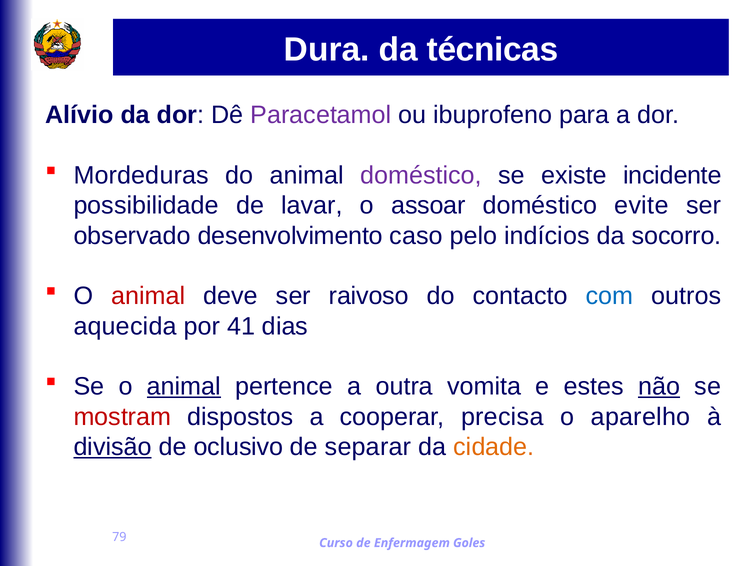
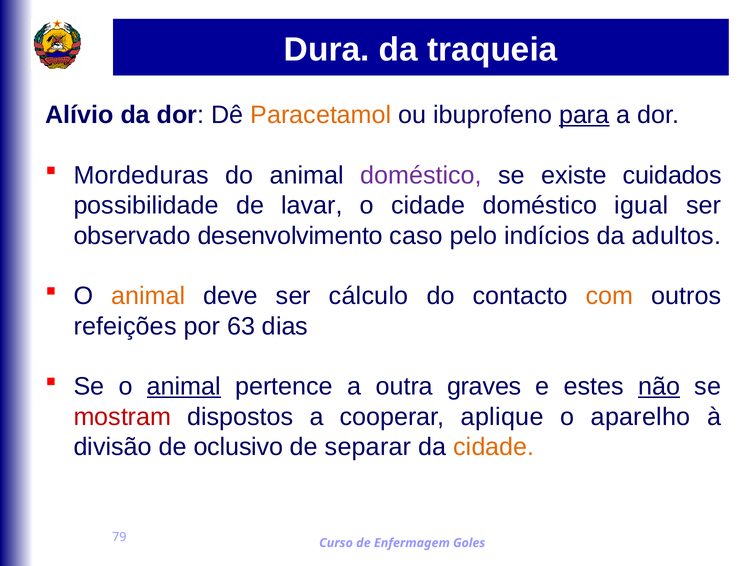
técnicas: técnicas -> traqueia (492, 49)
Paracetamol colour: purple -> orange (321, 115)
para underline: none -> present (584, 115)
incidente: incidente -> cuidados (672, 175)
o assoar: assoar -> cidade (428, 205)
evite: evite -> igual (641, 205)
socorro: socorro -> adultos (676, 236)
animal colour: red -> orange (148, 296)
raivoso: raivoso -> cálculo (369, 296)
com colour: blue -> orange (610, 296)
aquecida: aquecida -> refeições (125, 326)
41: 41 -> 63 (241, 326)
vomita: vomita -> graves (484, 386)
precisa: precisa -> aplique (502, 416)
divisão underline: present -> none (113, 447)
